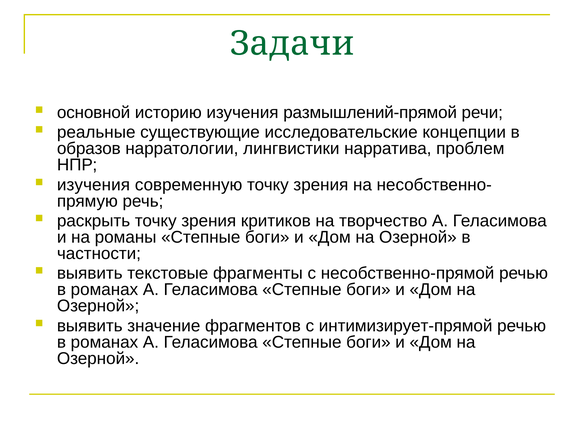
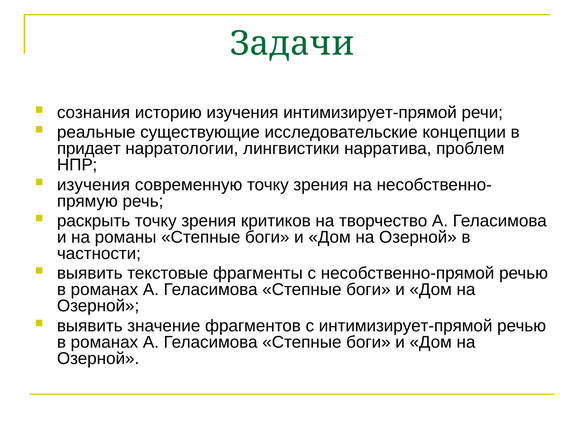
основной: основной -> сознания (94, 113)
изучения размышлений-прямой: размышлений-прямой -> интимизирует-прямой (370, 113)
образов: образов -> придает (89, 149)
